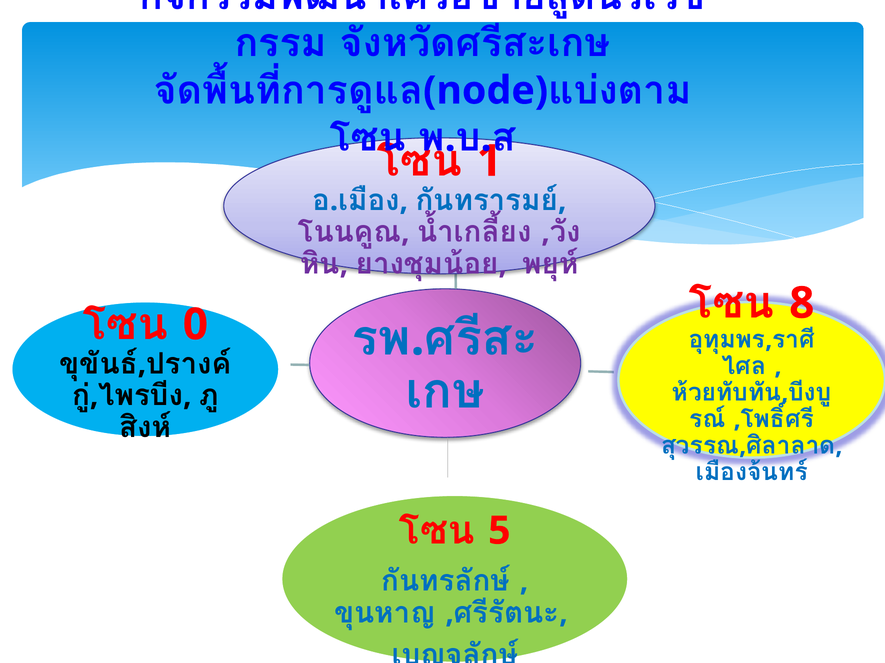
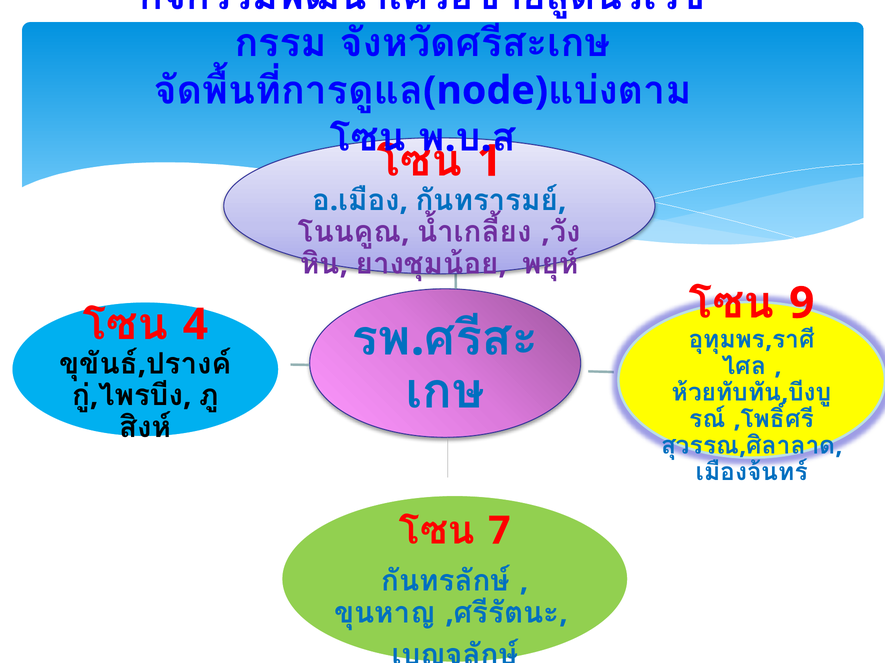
8: 8 -> 9 (802, 304)
0: 0 -> 4 (195, 325)
5: 5 -> 7 (499, 531)
